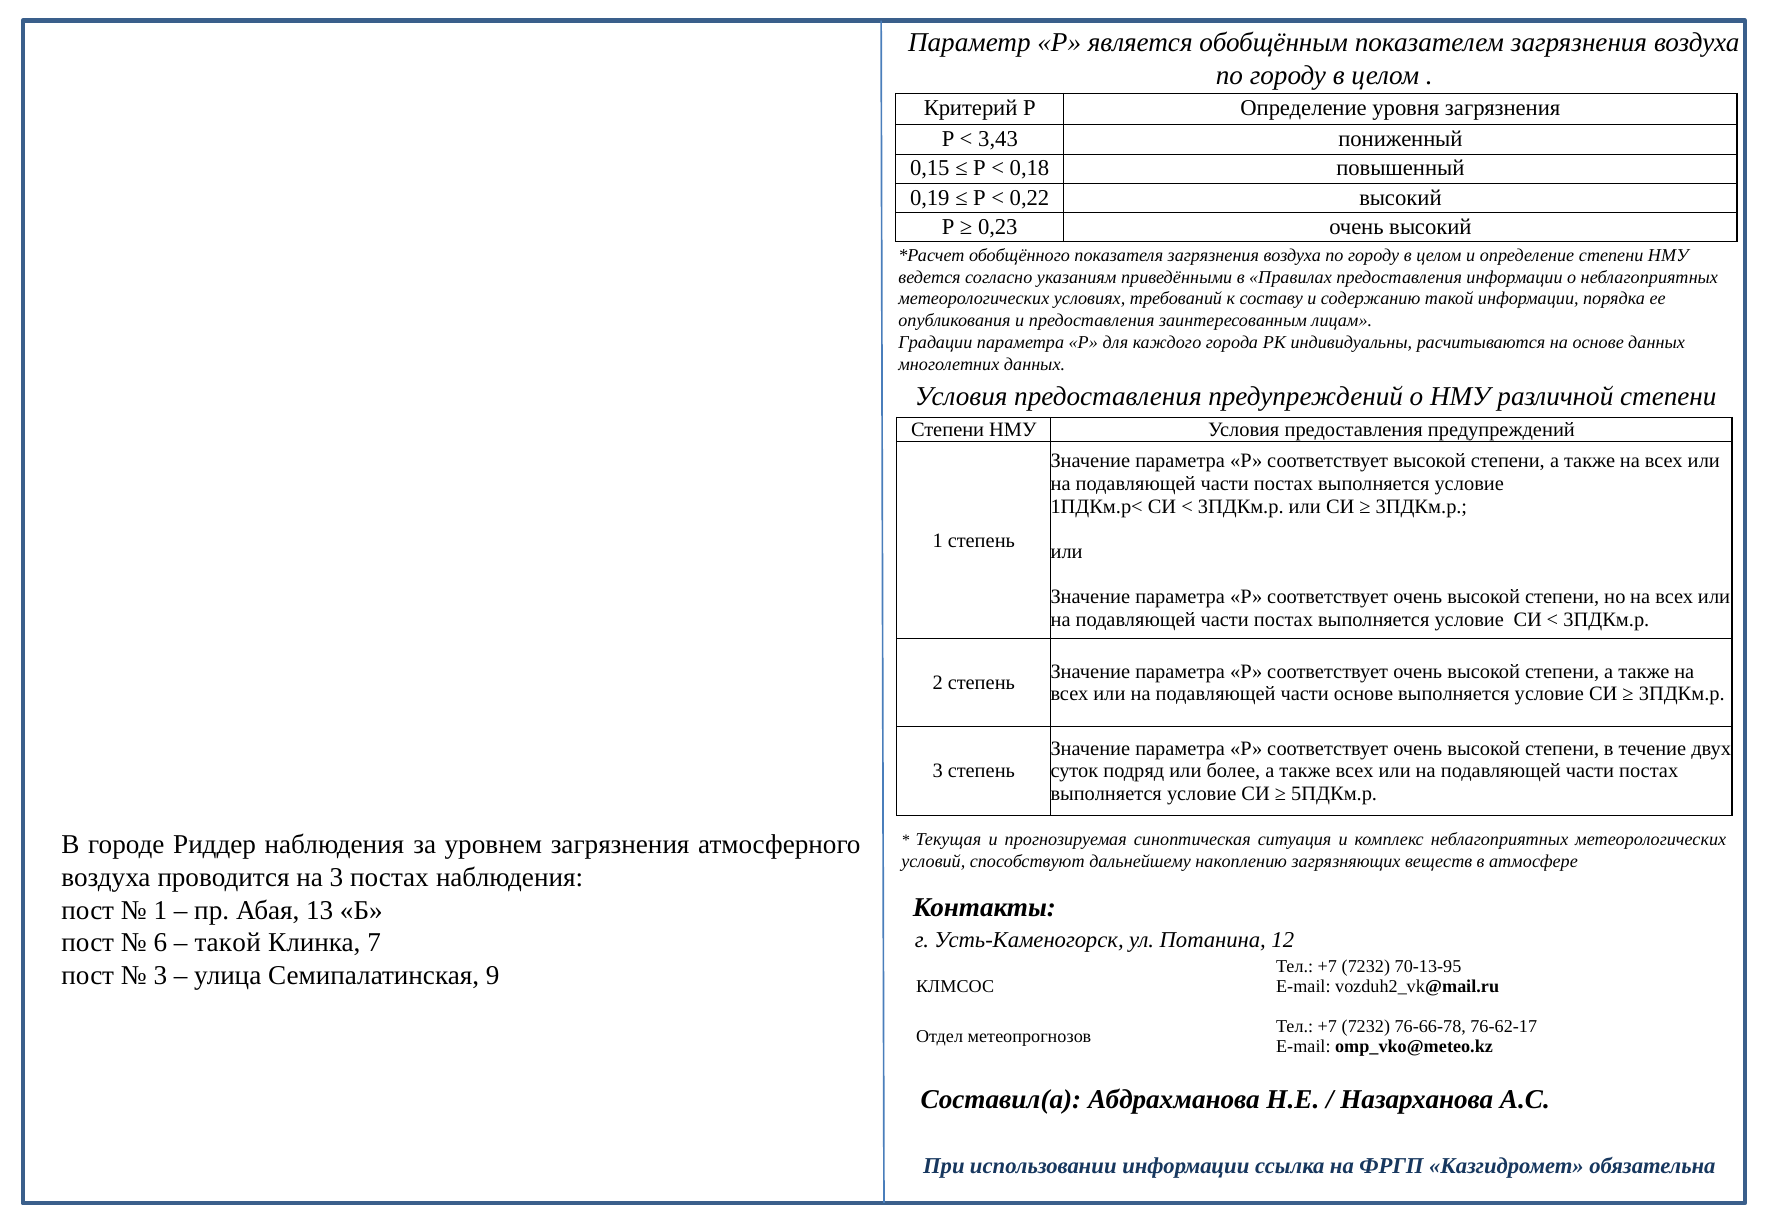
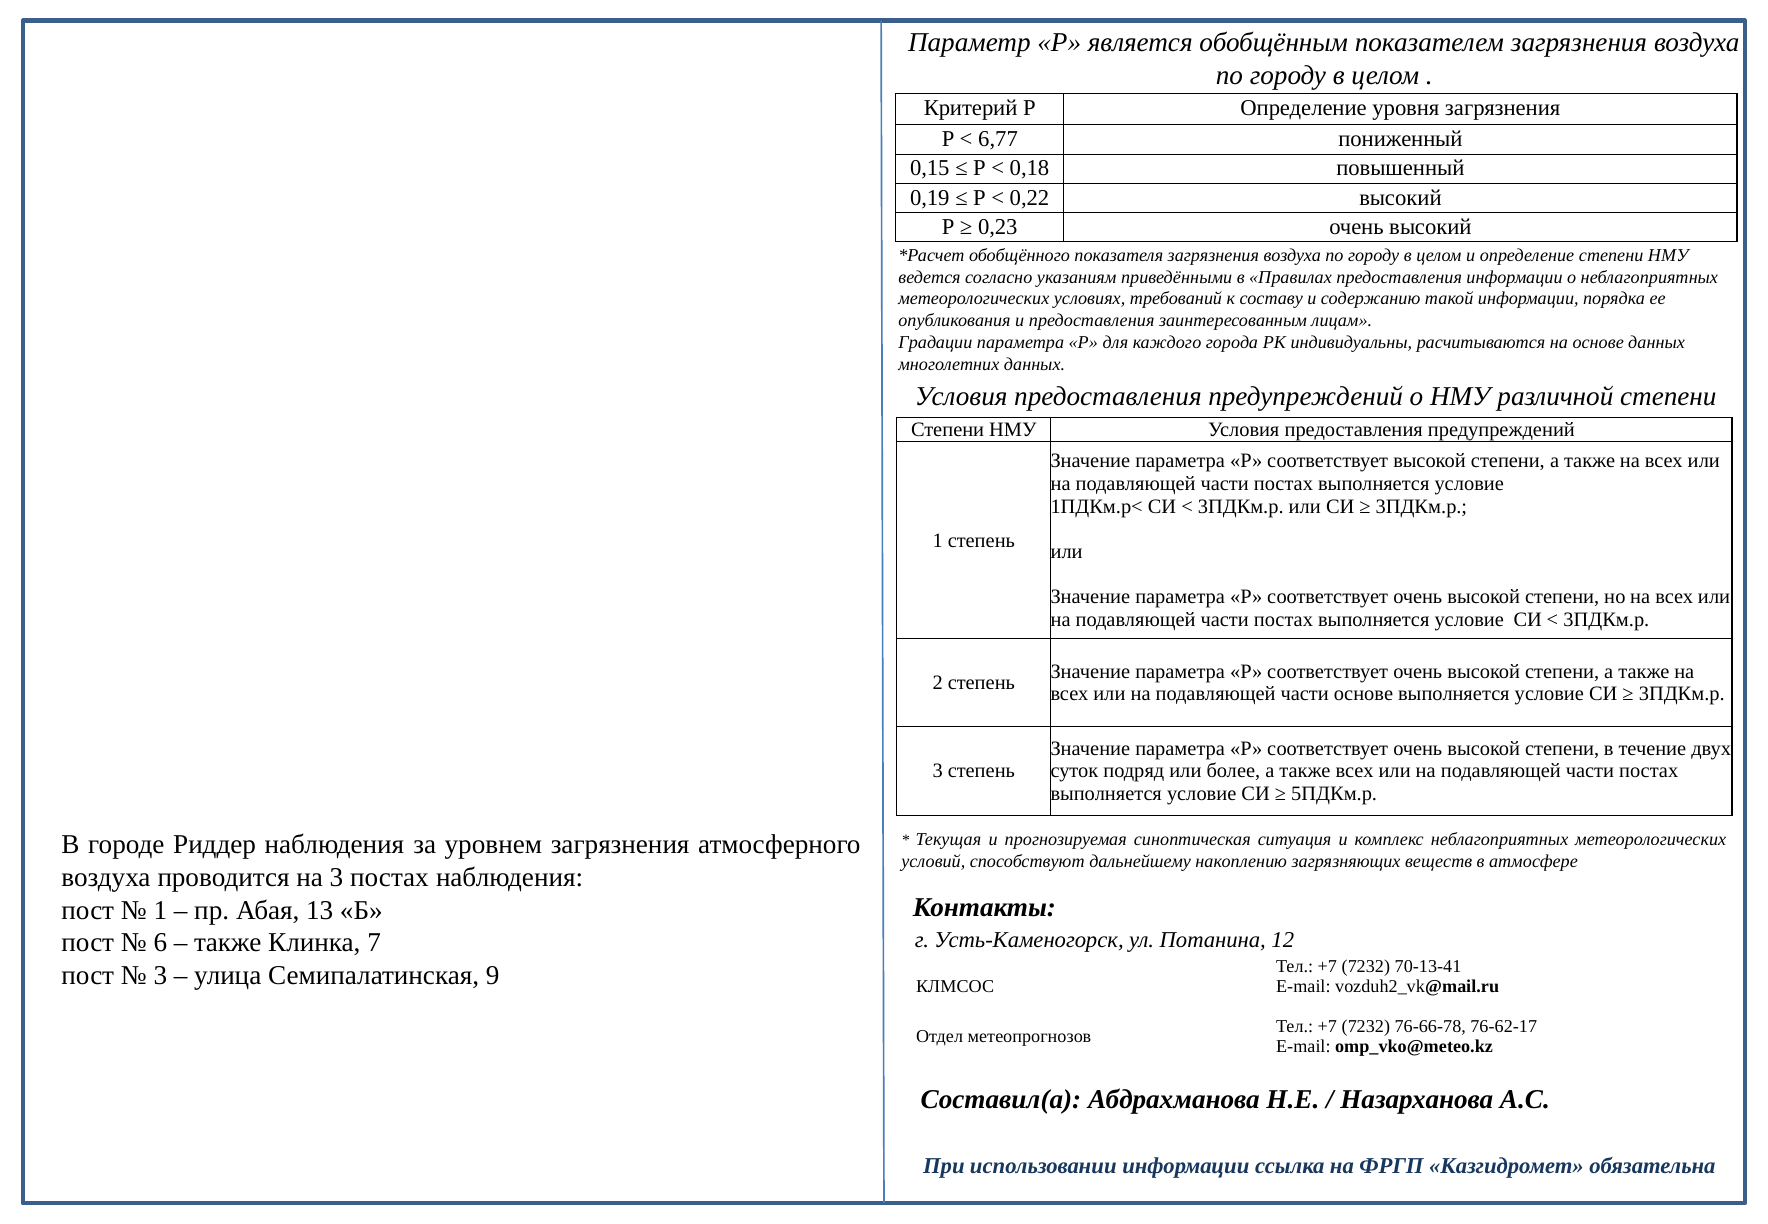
3,43: 3,43 -> 6,77 (998, 139)
такой: такой -> также (228, 943)
70-13-95: 70-13-95 -> 70-13-41 (1428, 967)
